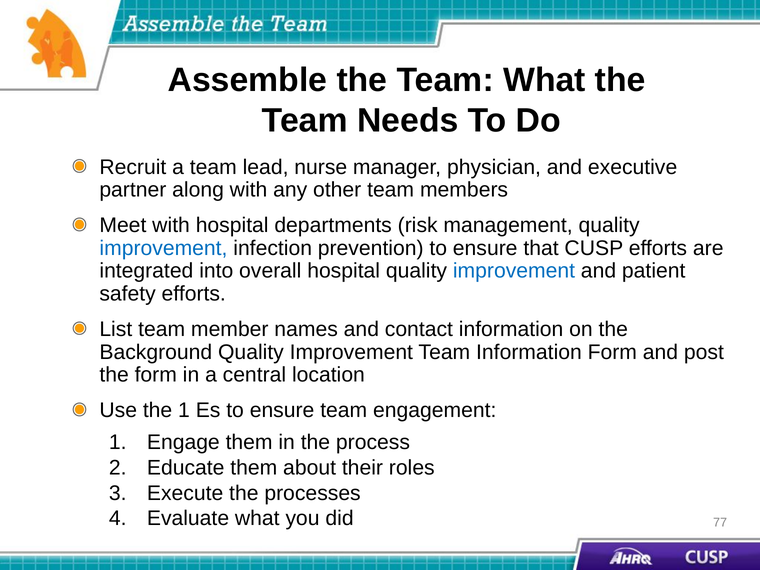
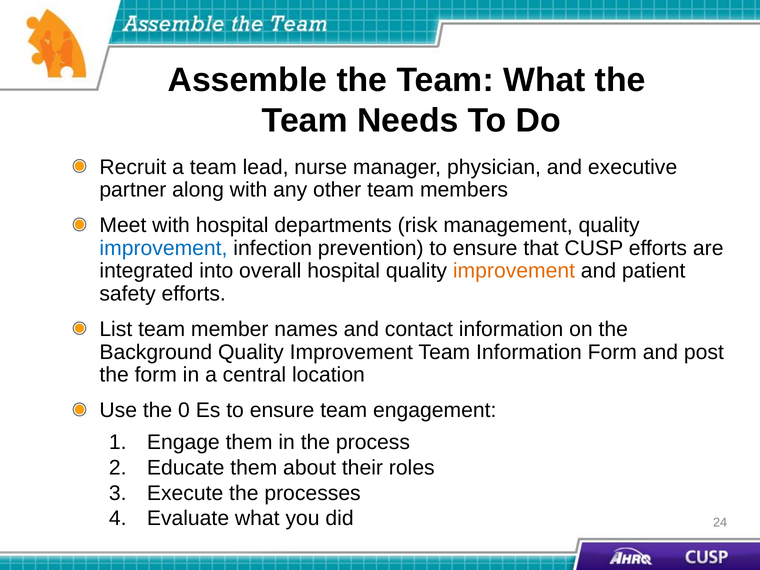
improvement colour: blue -> orange (514, 271)
the 1: 1 -> 0 (184, 410)
77: 77 -> 24 (720, 523)
